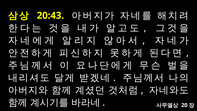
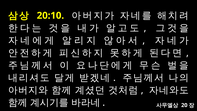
20:43: 20:43 -> 20:10 (50, 16)
